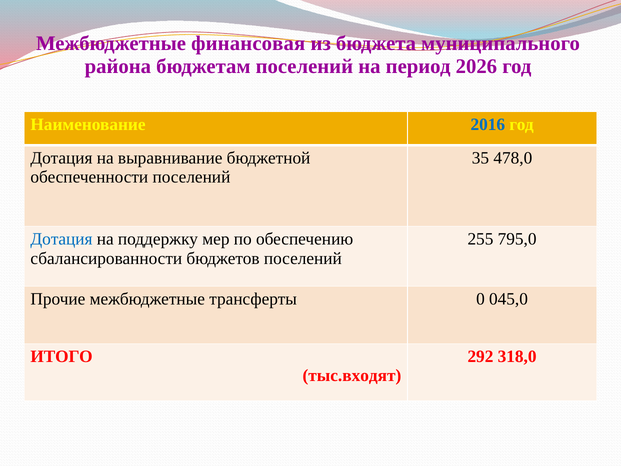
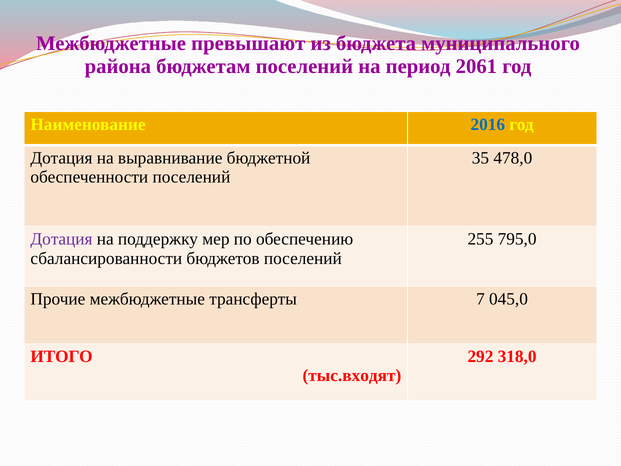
финансовая: финансовая -> превышают (248, 43)
2026: 2026 -> 2061 (476, 66)
Дотация colour: blue -> purple (61, 239)
0: 0 -> 7 (480, 299)
